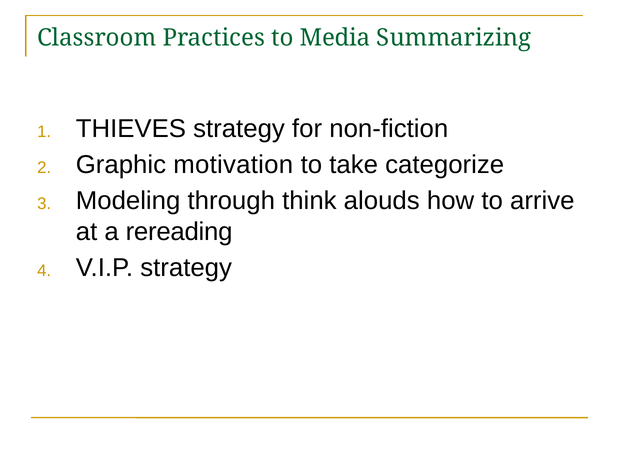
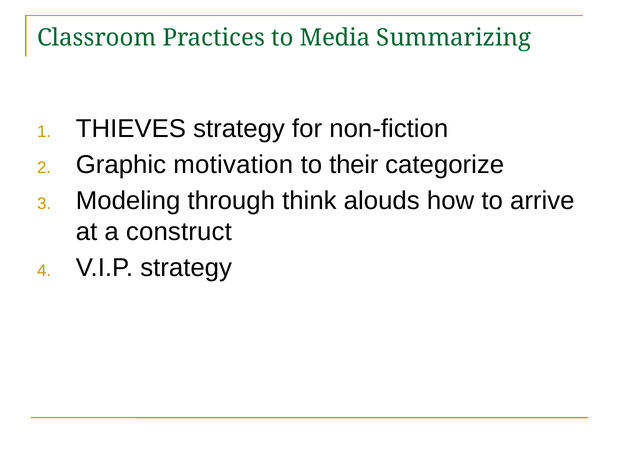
take: take -> their (354, 165)
rereading: rereading -> construct (179, 232)
